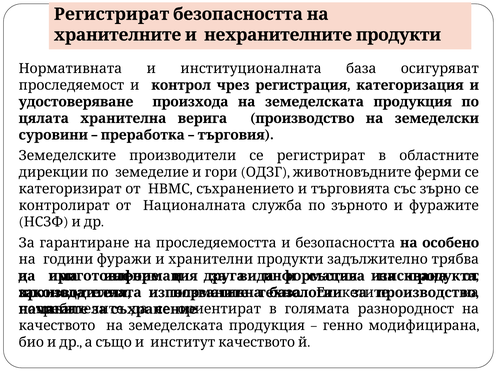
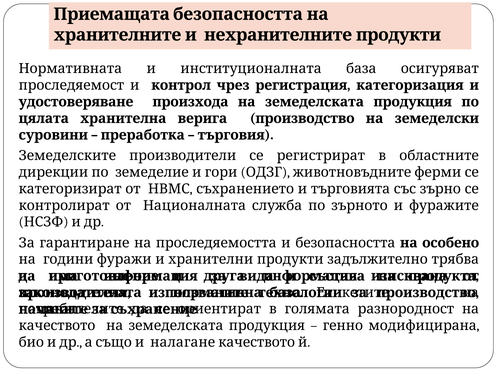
Регистрират: Регистрират -> Приемащата (112, 14)
институт: институт -> налагане (183, 342)
